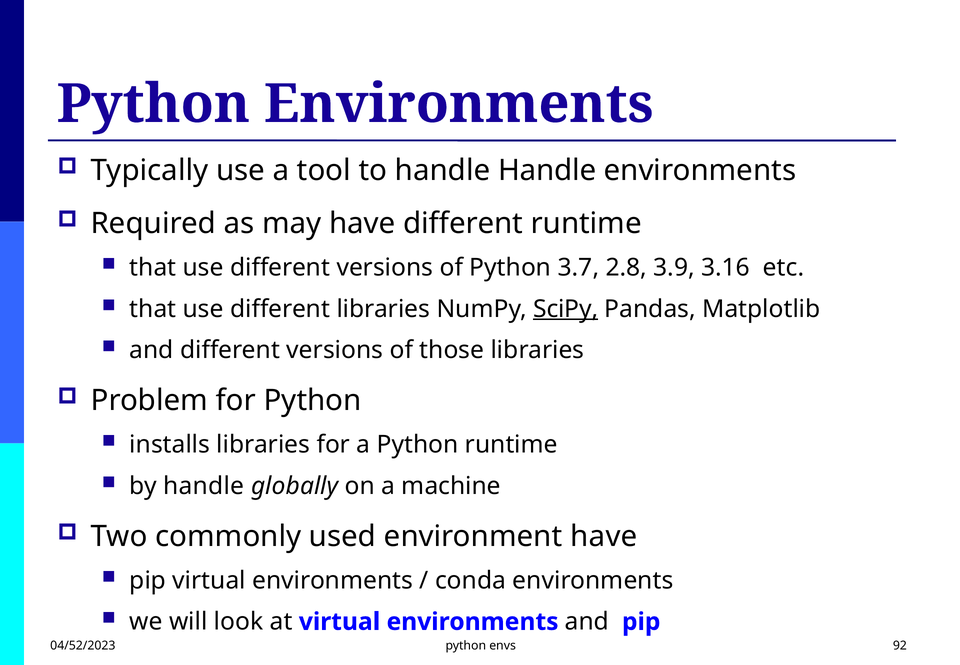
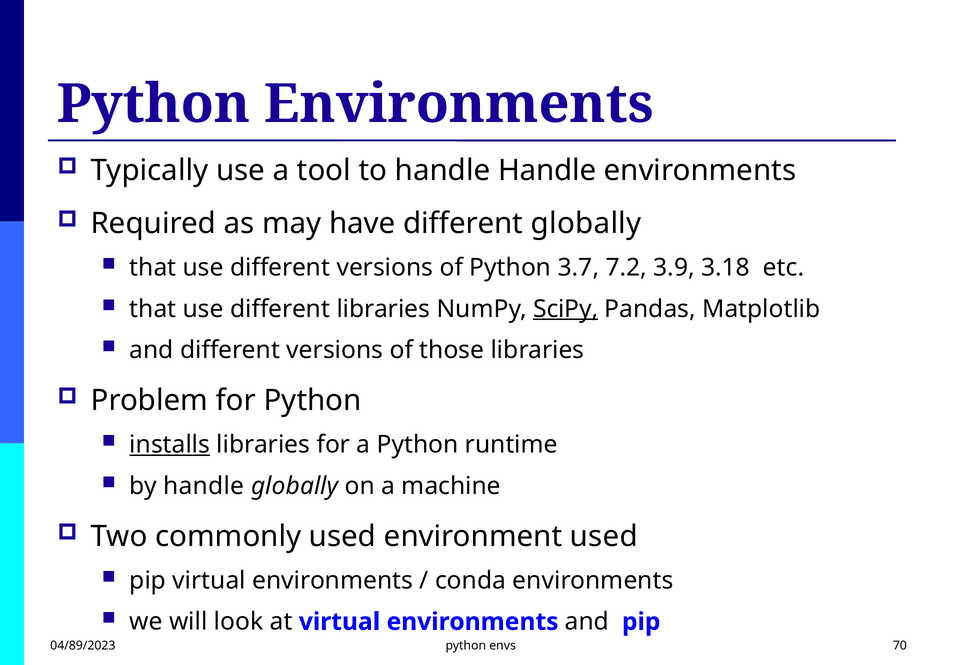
different runtime: runtime -> globally (586, 223)
2.8: 2.8 -> 7.2 (626, 267)
3.16: 3.16 -> 3.18 (726, 267)
installs underline: none -> present (170, 444)
environment have: have -> used (604, 536)
04/52/2023: 04/52/2023 -> 04/89/2023 (83, 645)
92: 92 -> 70 (900, 645)
